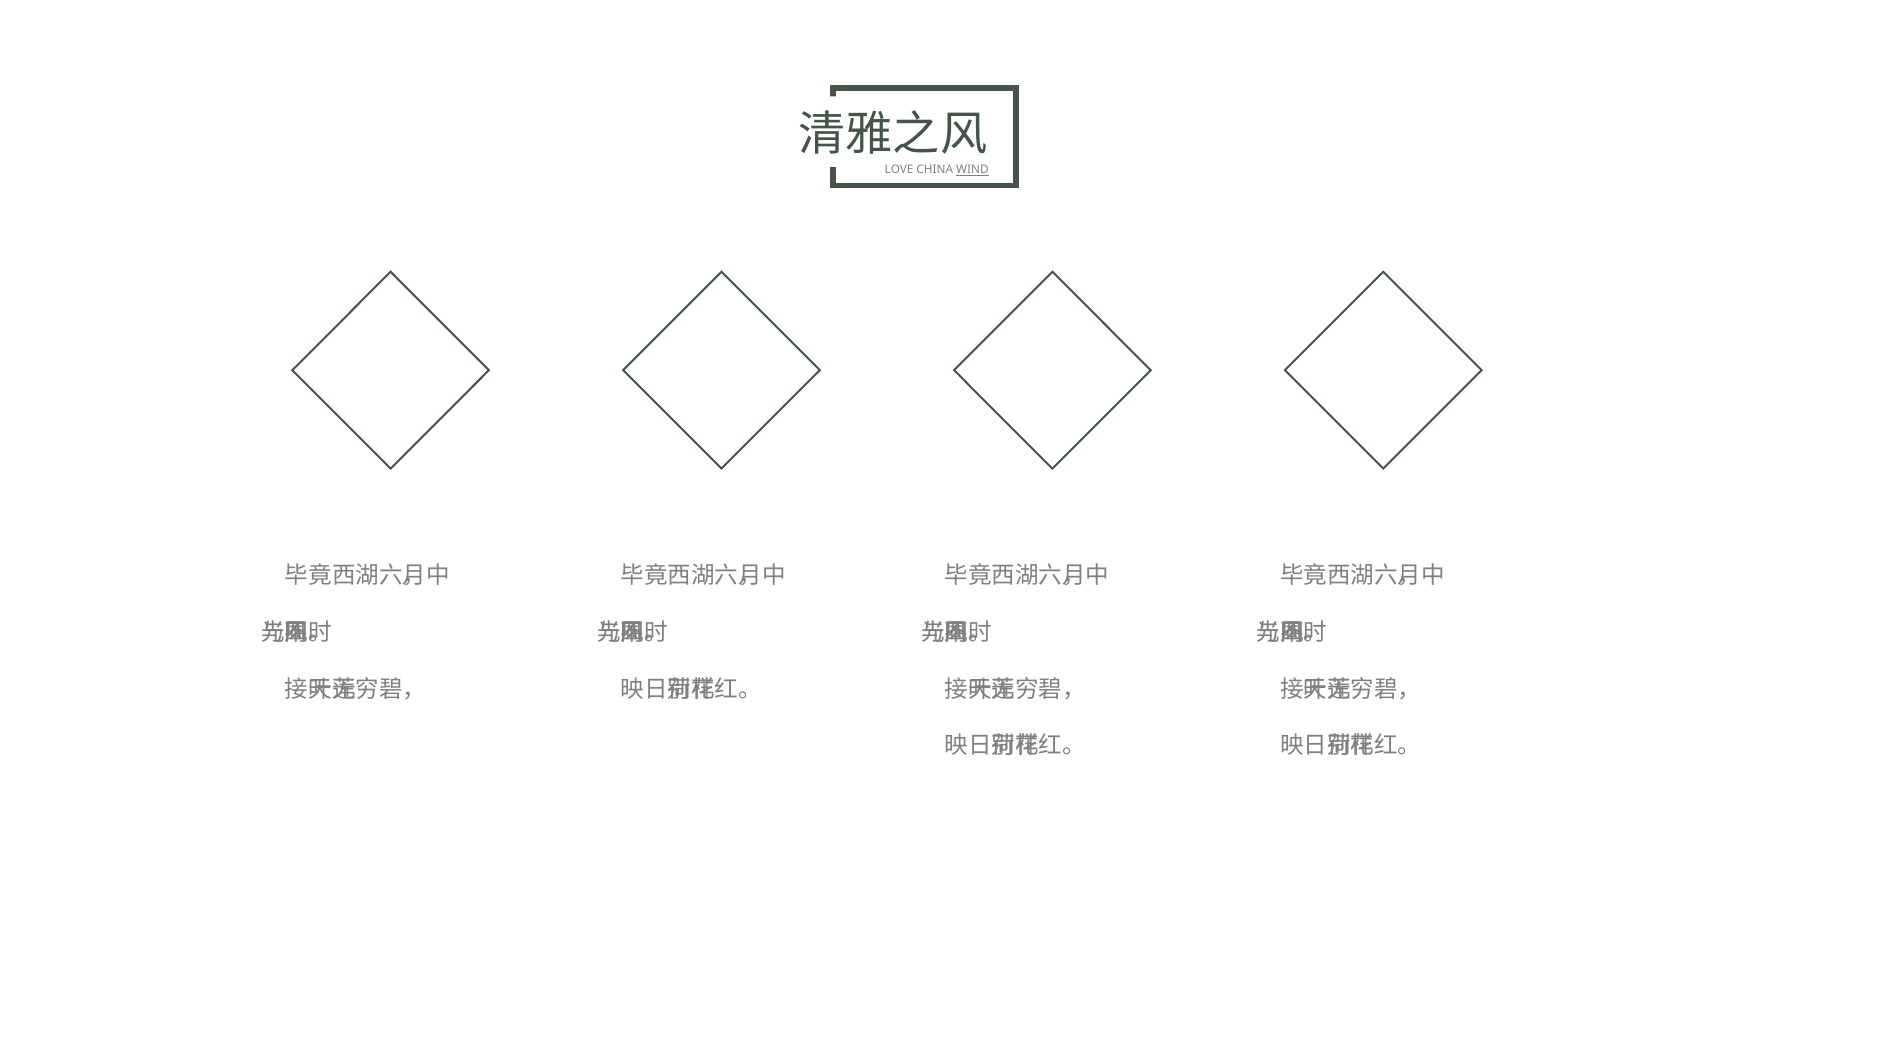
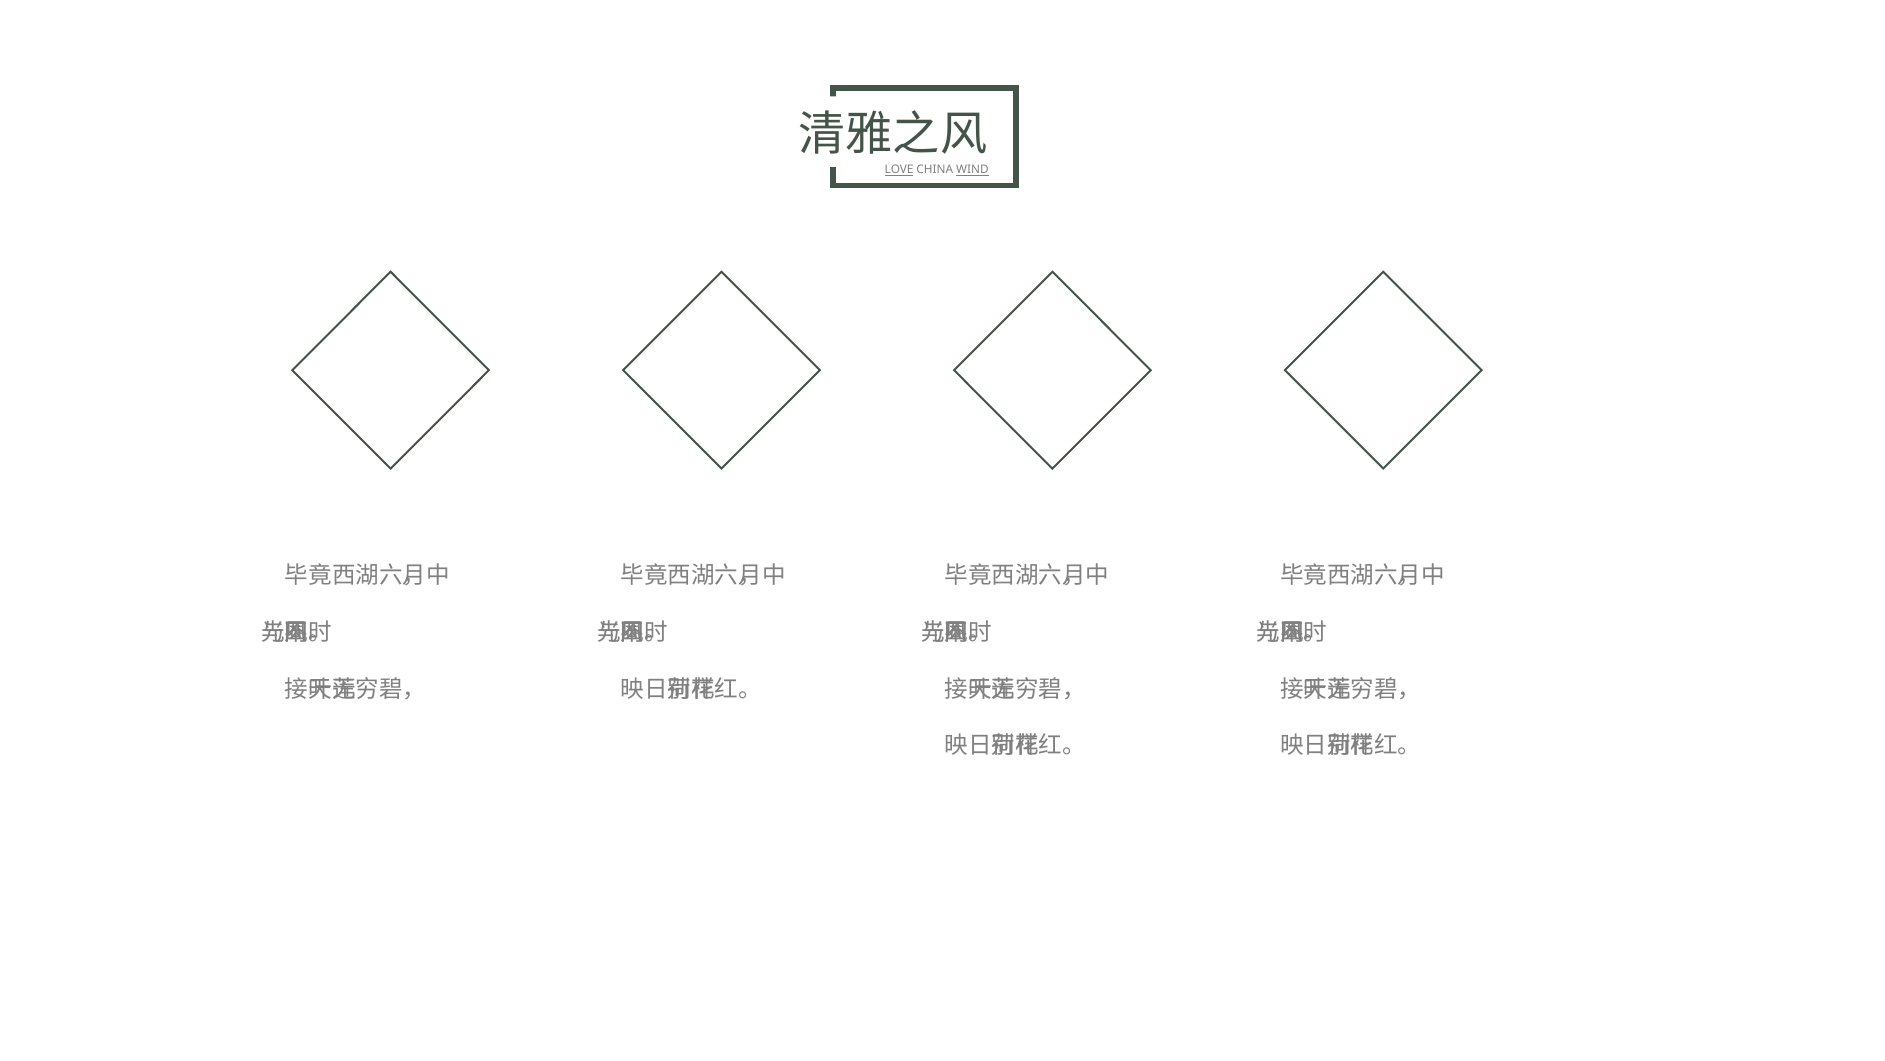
LOVE underline: none -> present (899, 170)
